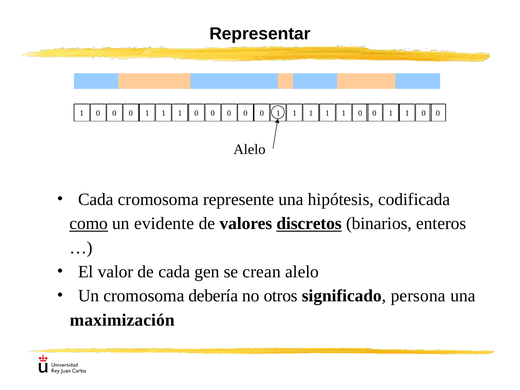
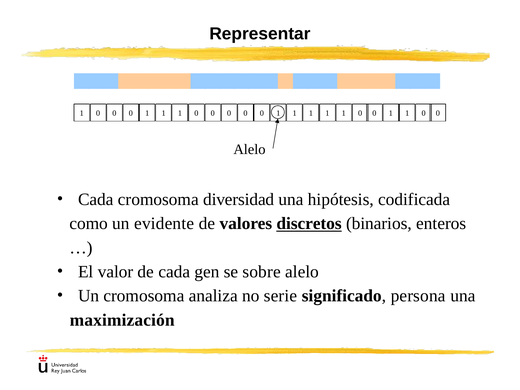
represente: represente -> diversidad (239, 199)
como underline: present -> none (89, 224)
crean: crean -> sobre (262, 272)
debería: debería -> analiza (213, 296)
otros: otros -> serie (281, 296)
